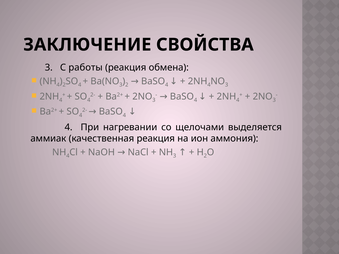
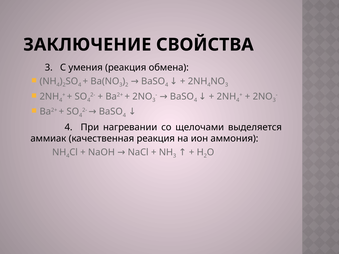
работы: работы -> умения (86, 68)
